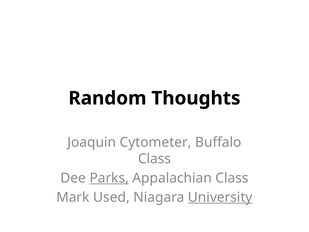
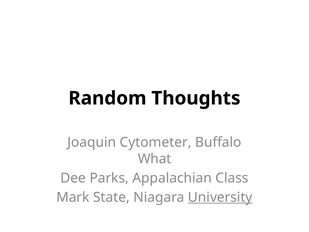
Class: Class -> What (155, 159)
Parks underline: present -> none (109, 178)
Used: Used -> State (111, 197)
